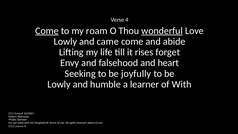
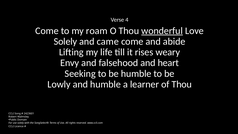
Come underline: present -> none (47, 31)
Lowly: Lowly -> Solely (65, 41)
forget: forget -> weary (168, 52)
be joyfully: joyfully -> humble (136, 74)
of With: With -> Thou (182, 84)
